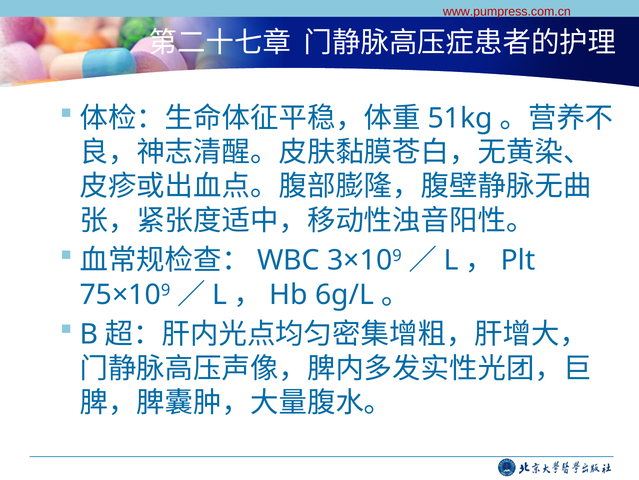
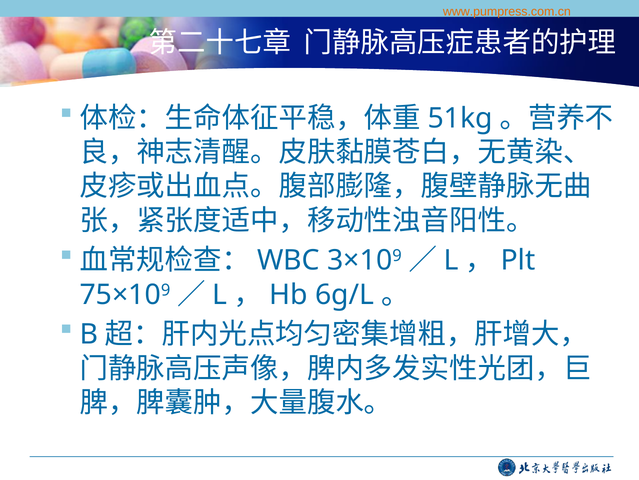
www.pumpress.com.cn colour: red -> orange (507, 11)
